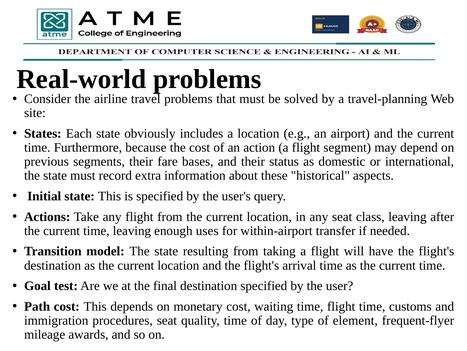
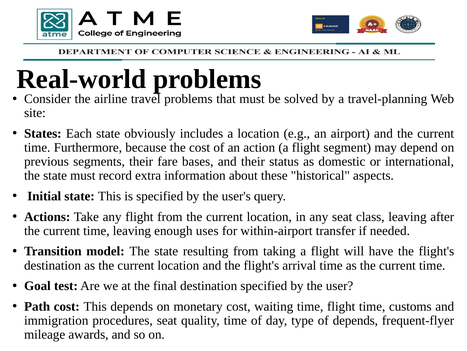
of element: element -> depends (355, 320)
